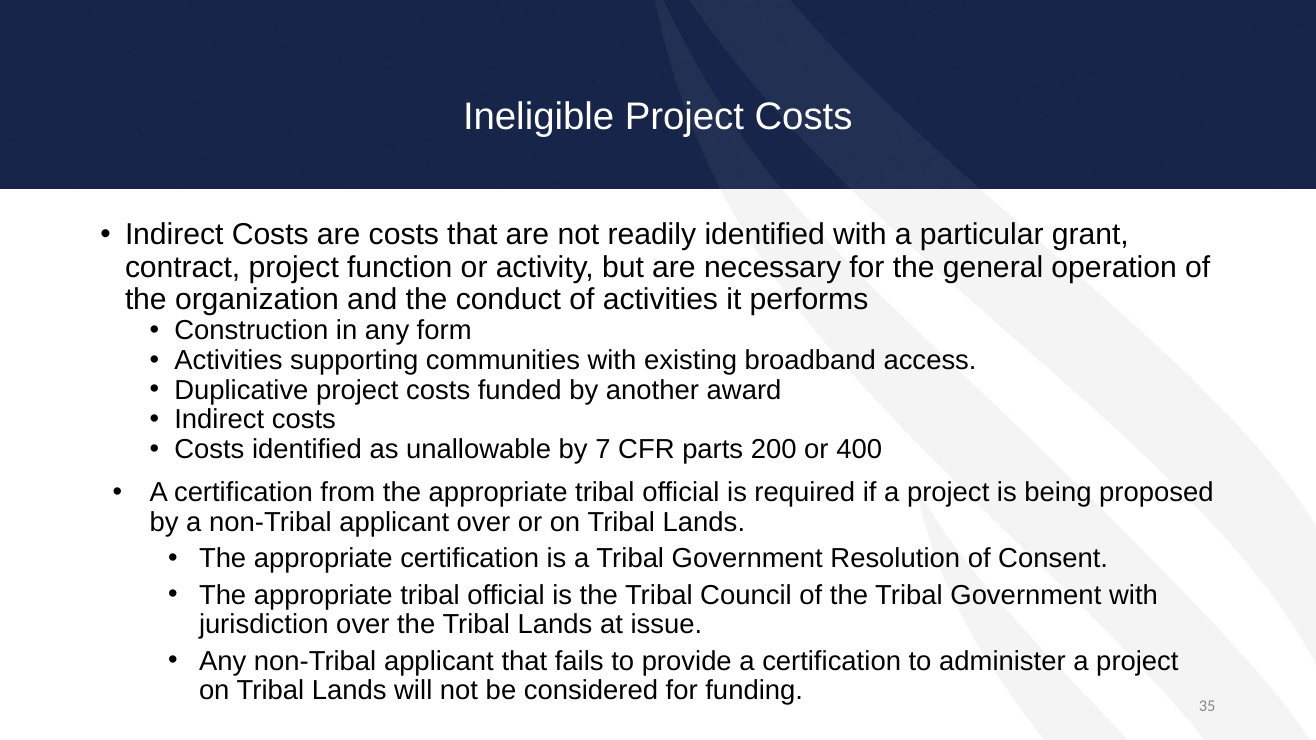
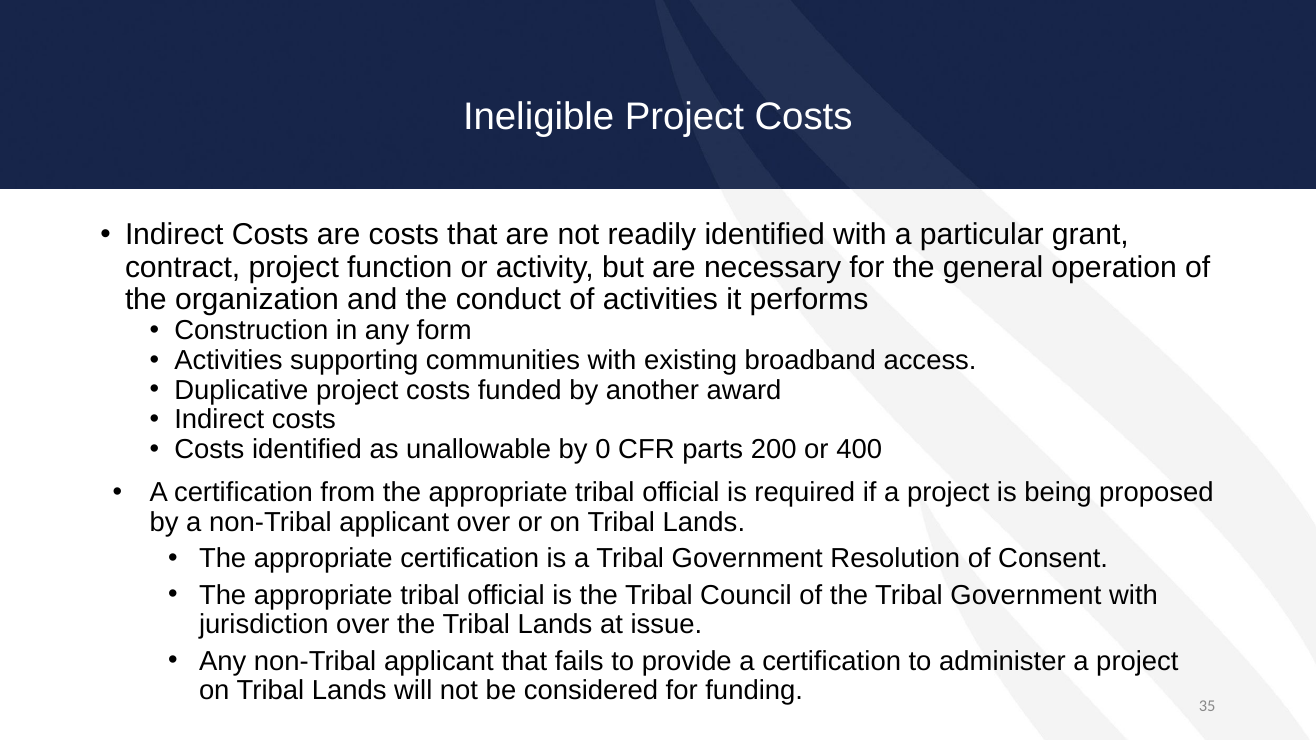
7: 7 -> 0 (603, 449)
